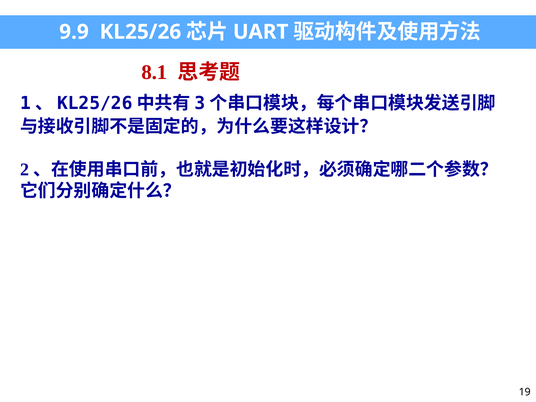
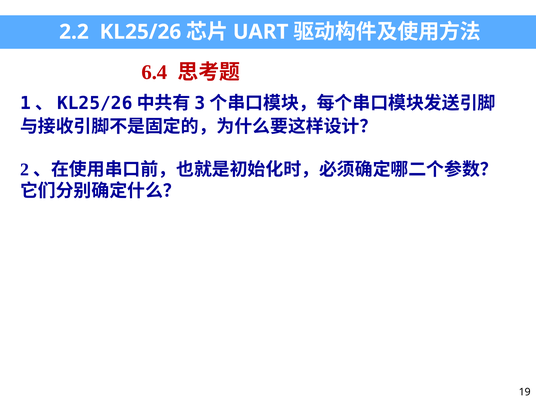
9.9: 9.9 -> 2.2 (74, 32)
8.1: 8.1 -> 6.4 (154, 72)
